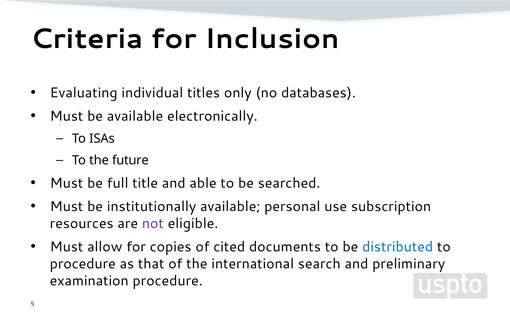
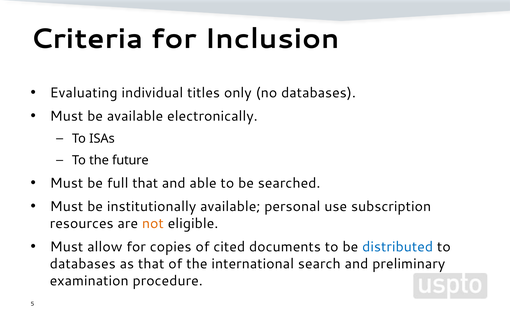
full title: title -> that (145, 183)
not colour: purple -> orange (153, 223)
procedure: procedure -> databases (83, 264)
